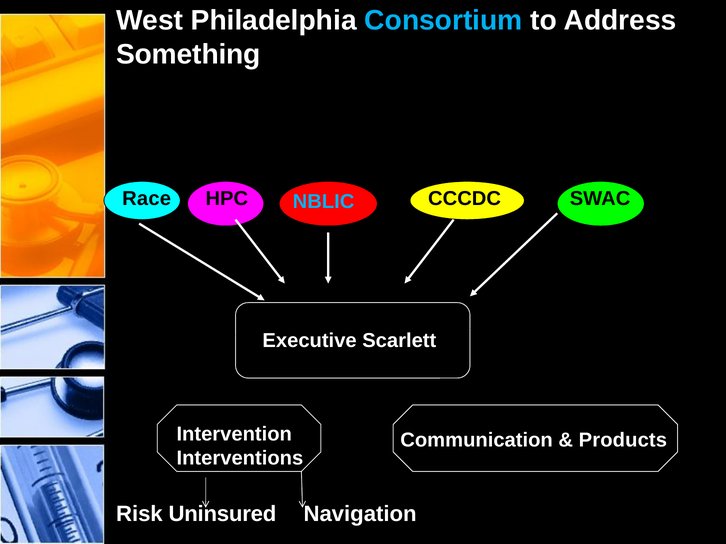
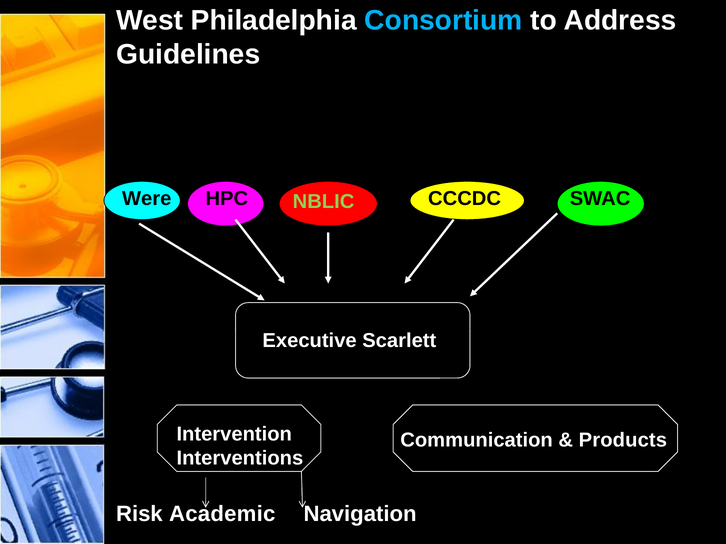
Something: Something -> Guidelines (188, 54)
Race: Race -> Were (147, 199)
NBLIC colour: light blue -> light green (324, 202)
Uninsured: Uninsured -> Academic (222, 515)
